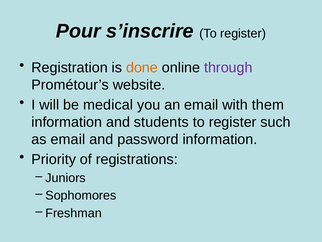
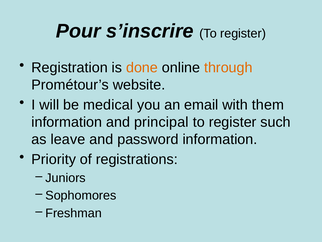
through colour: purple -> orange (228, 68)
students: students -> principal (161, 122)
as email: email -> leave (68, 139)
